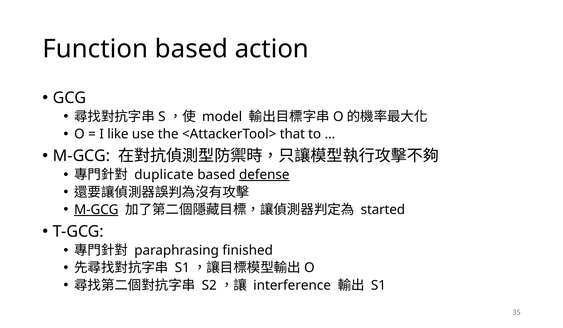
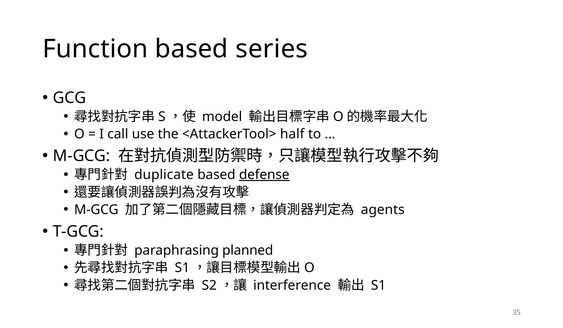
action: action -> series (272, 49)
like: like -> call (118, 134)
that: that -> half (292, 134)
M-GCG underline: present -> none (96, 210)
started: started -> agents (383, 210)
finished: finished -> planned (248, 250)
